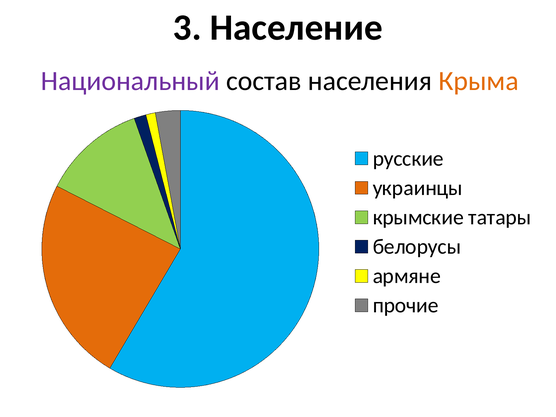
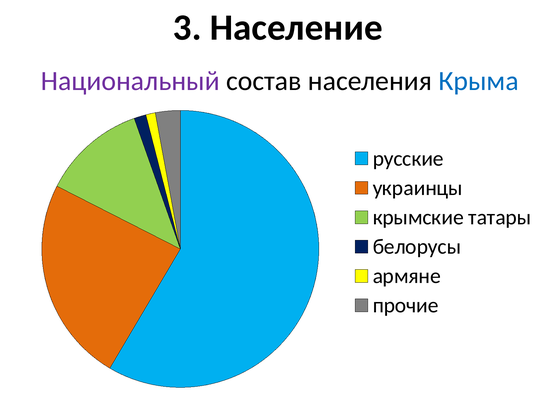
Крыма colour: orange -> blue (479, 81)
